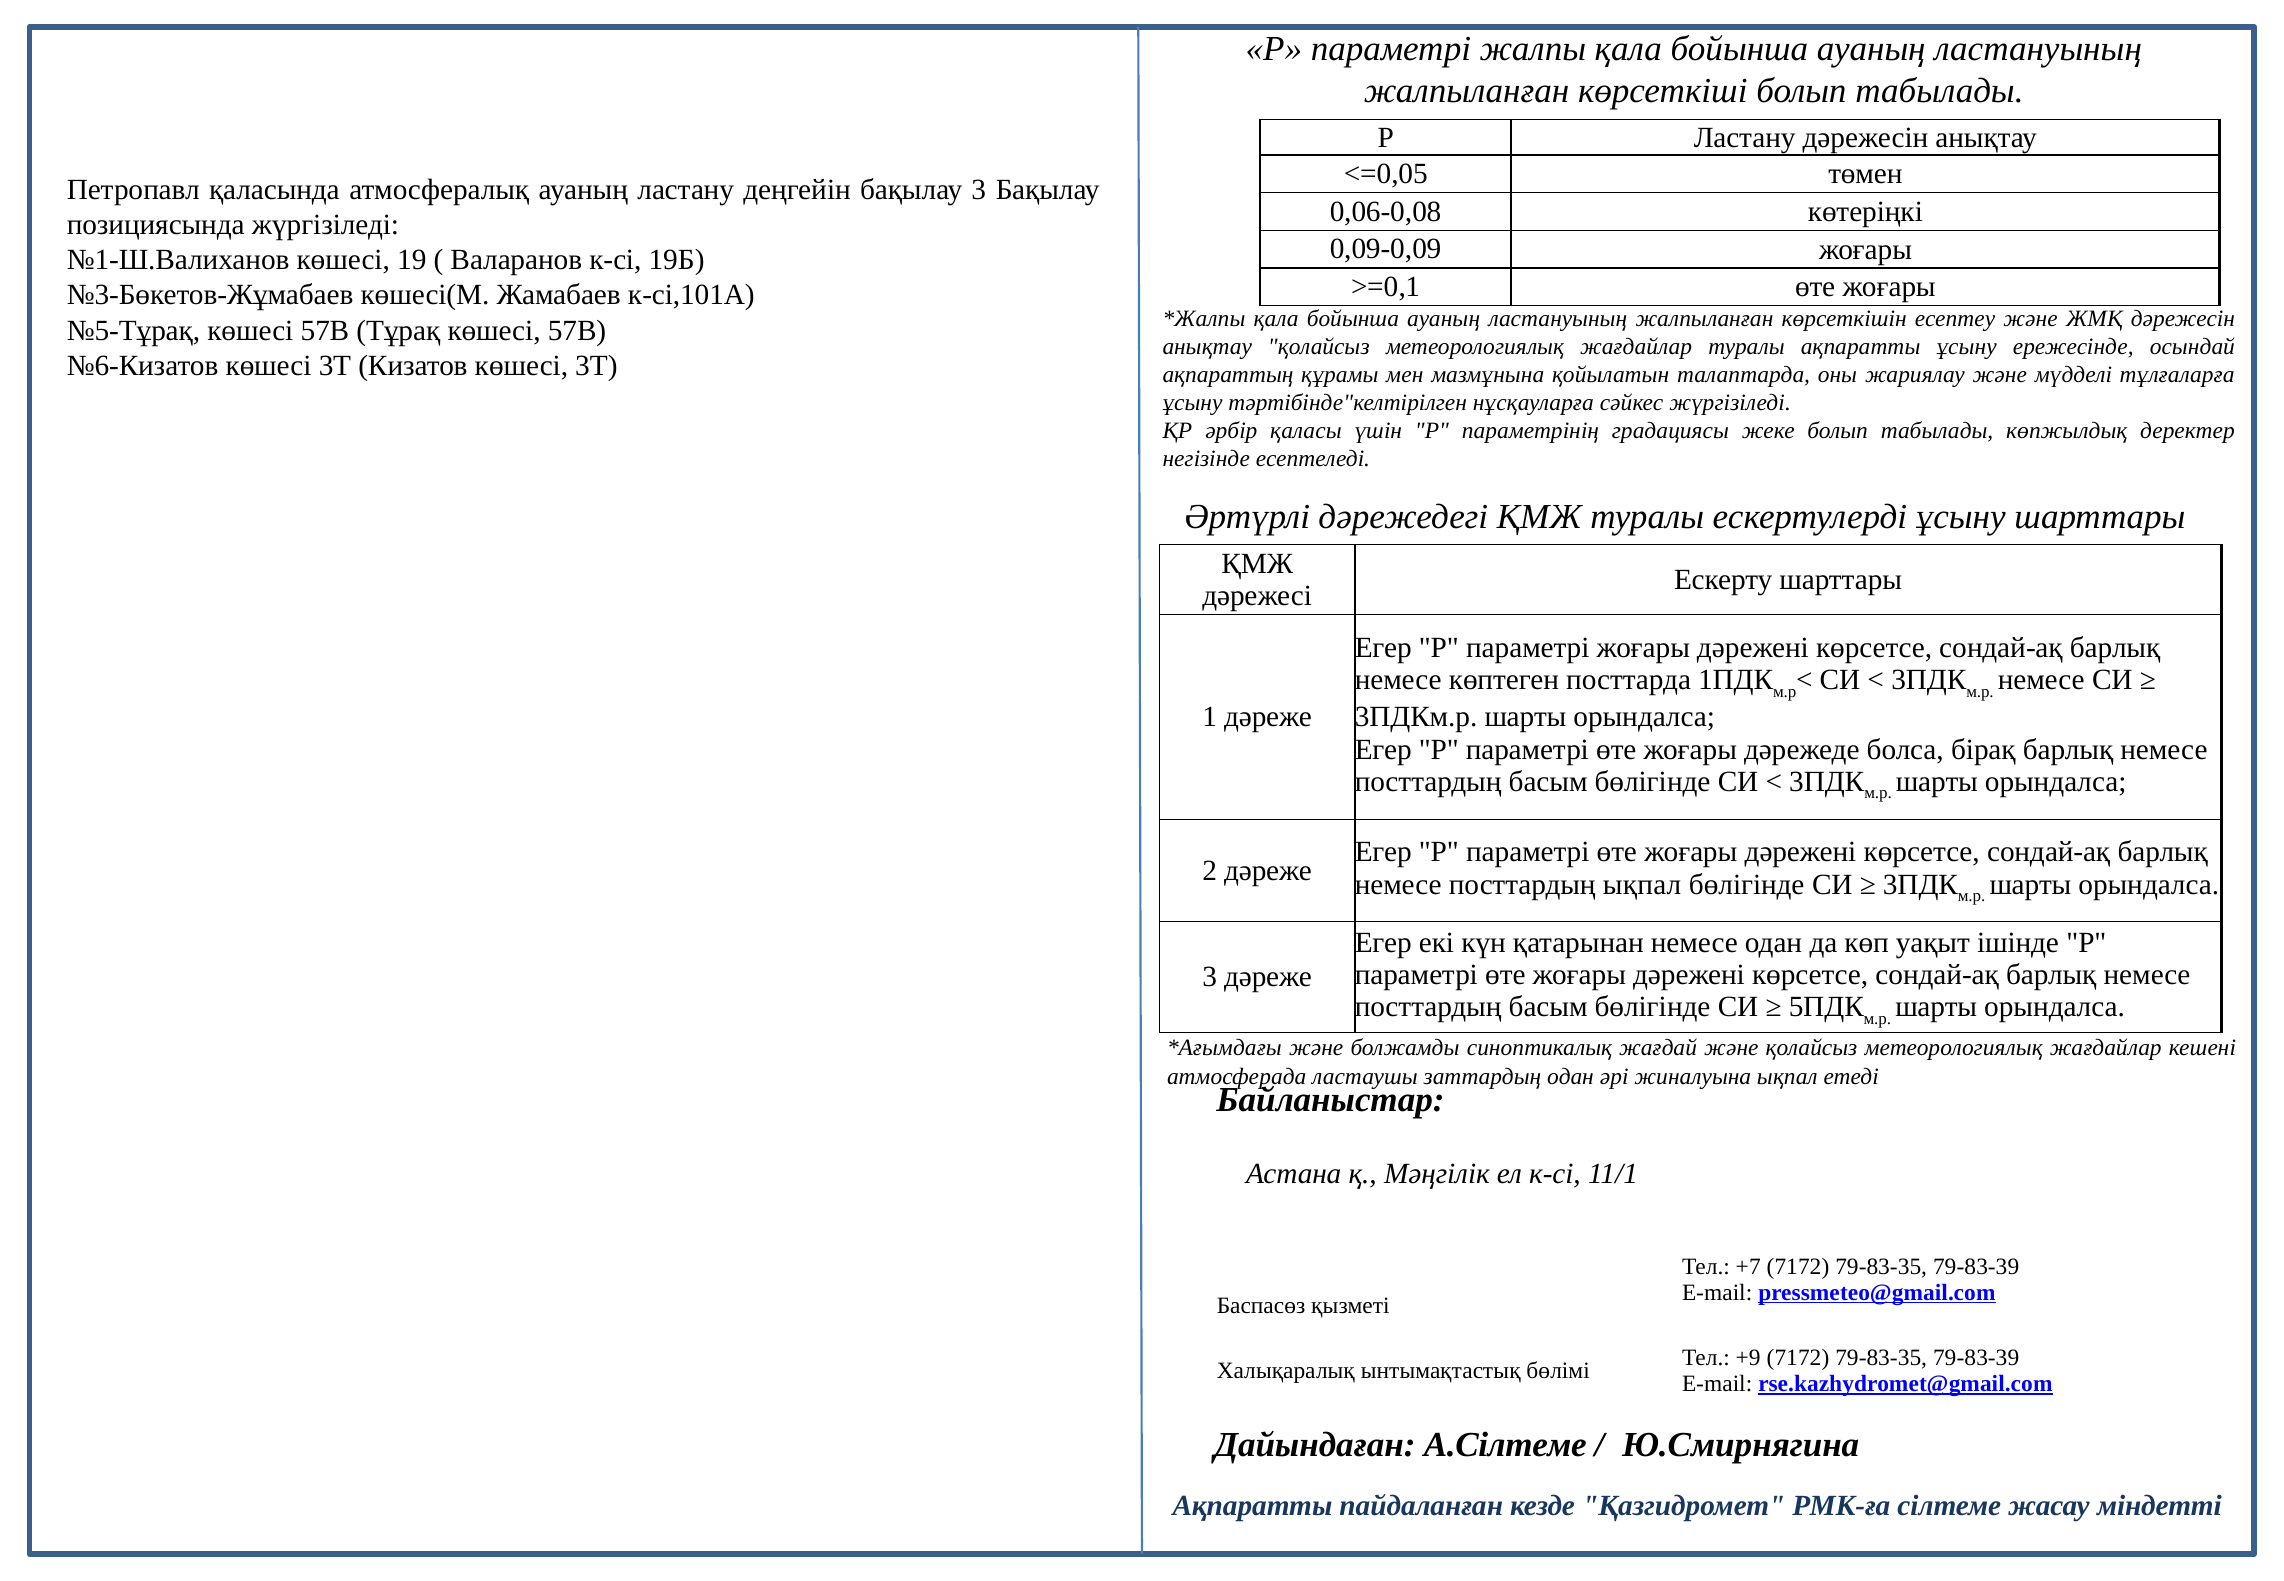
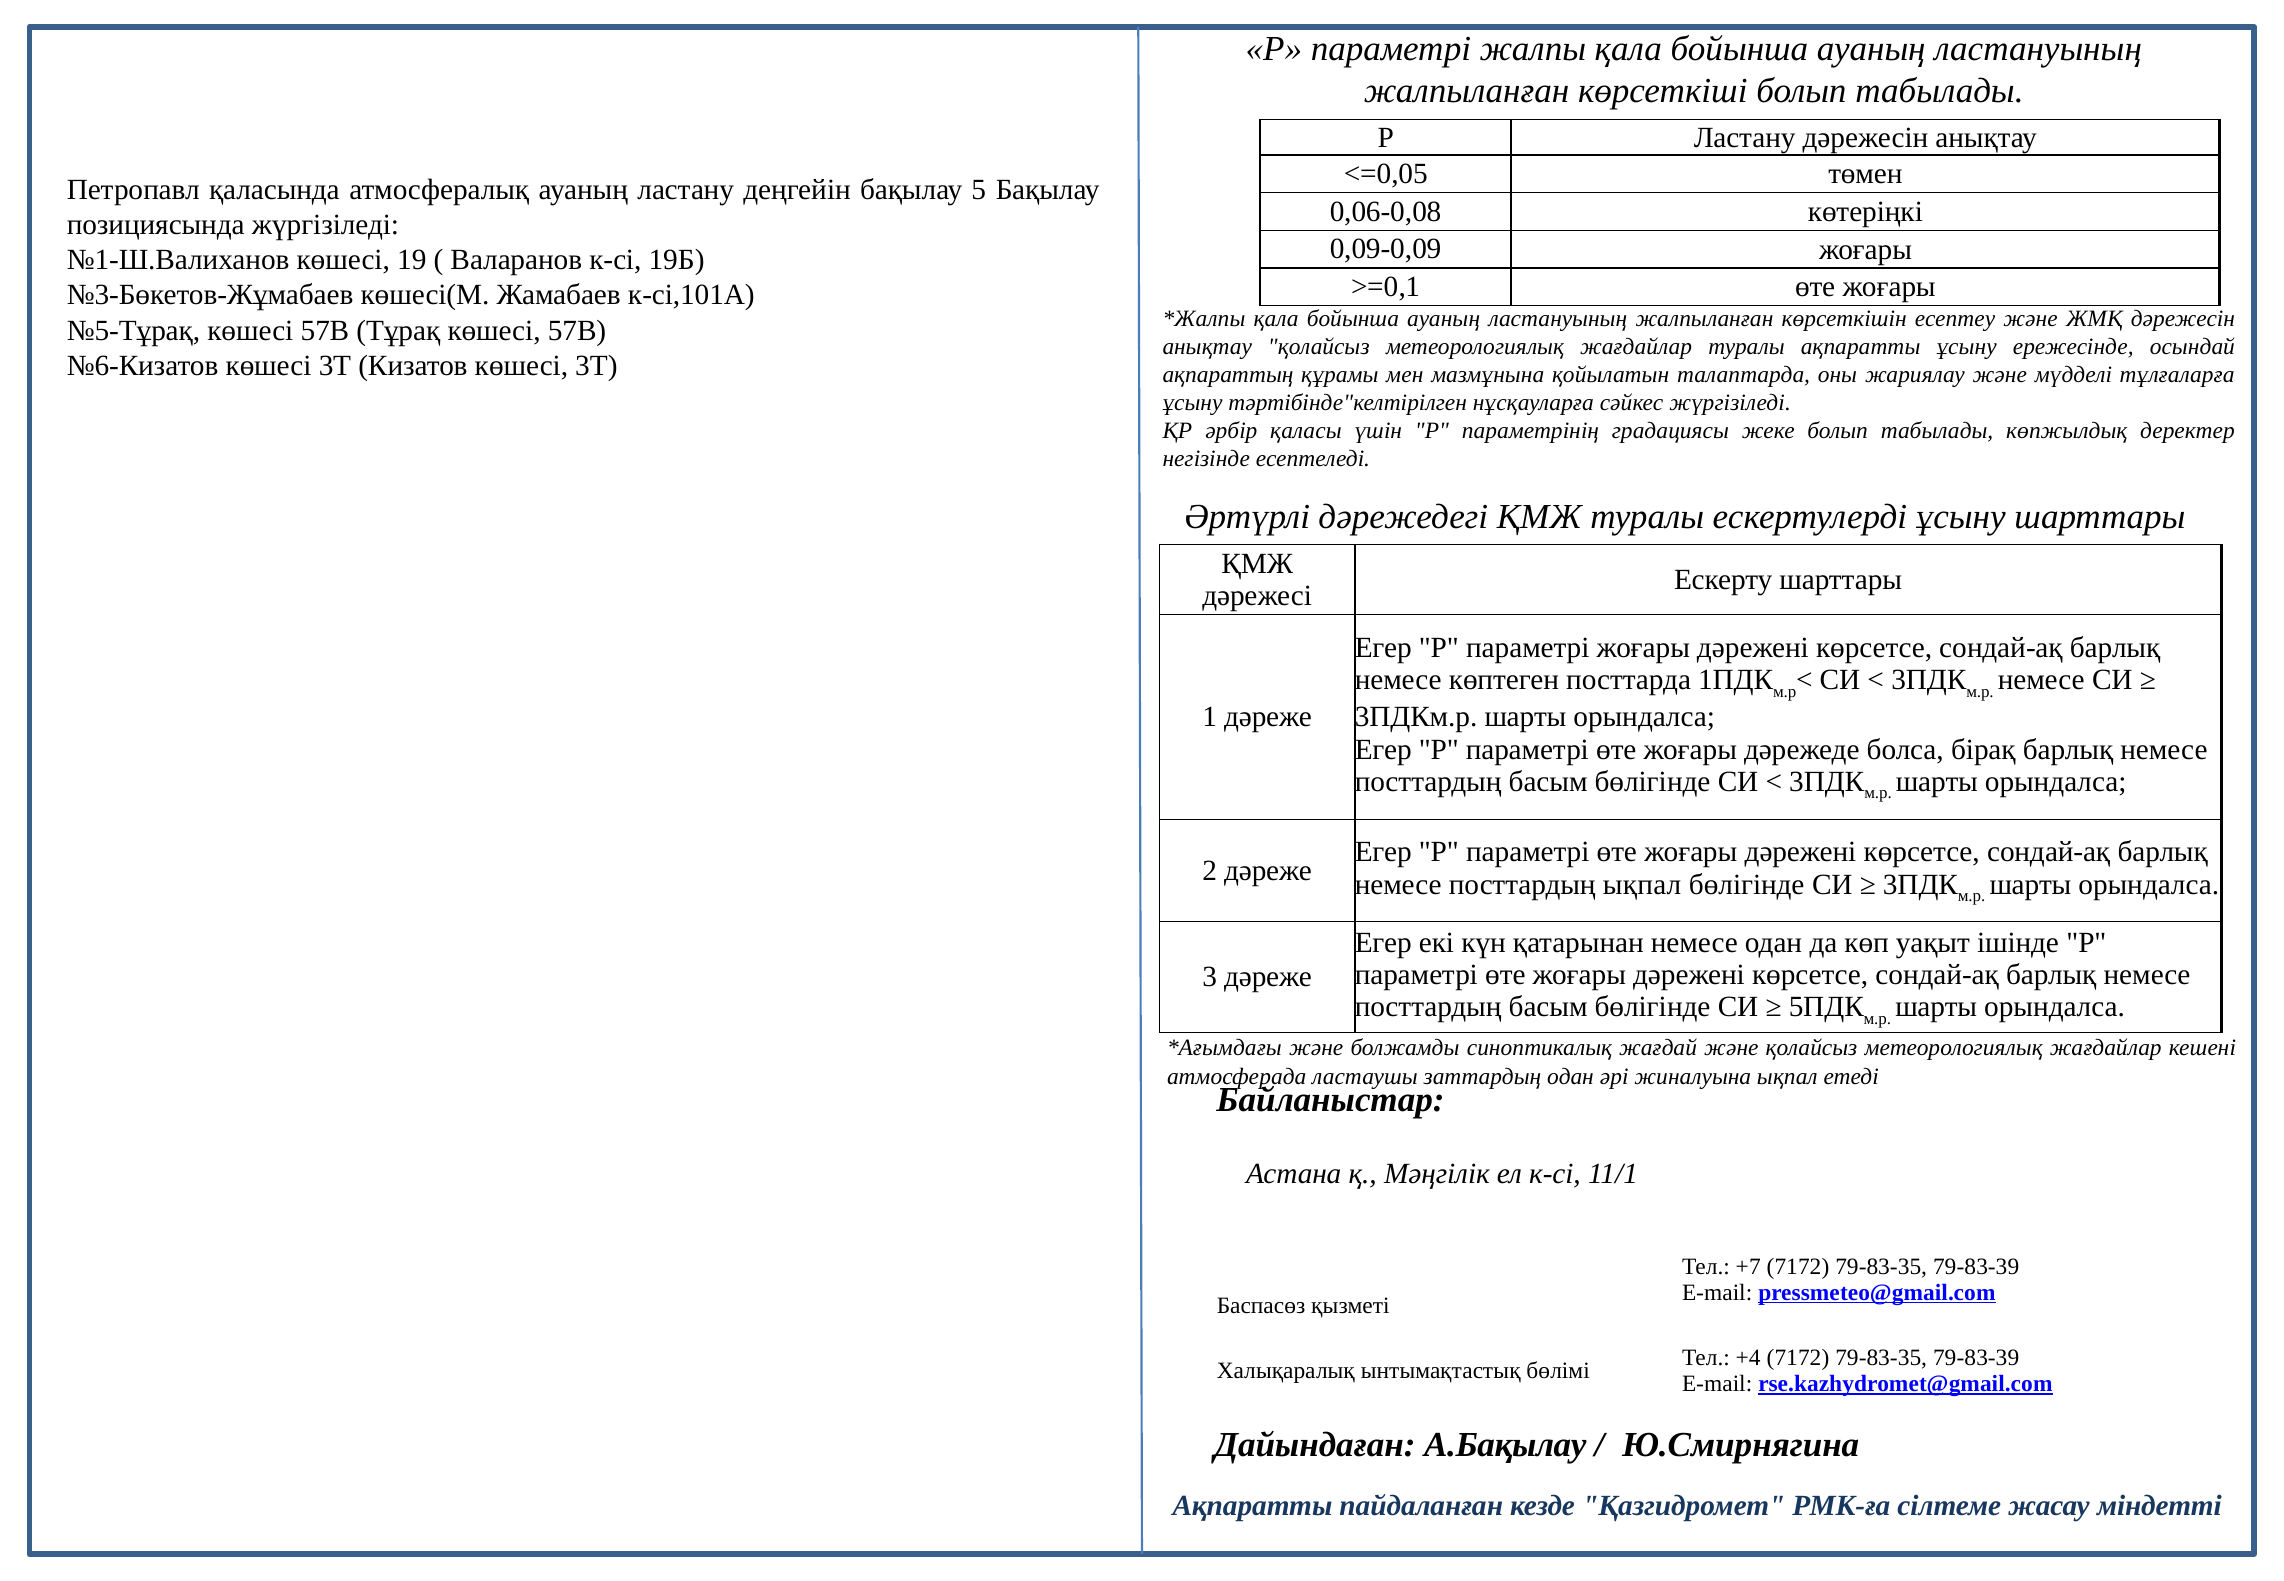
бақылау 3: 3 -> 5 (979, 190)
+9: +9 -> +4 (1748, 1358)
А.Сілтеме: А.Сілтеме -> А.Бақылау (1505, 1445)
